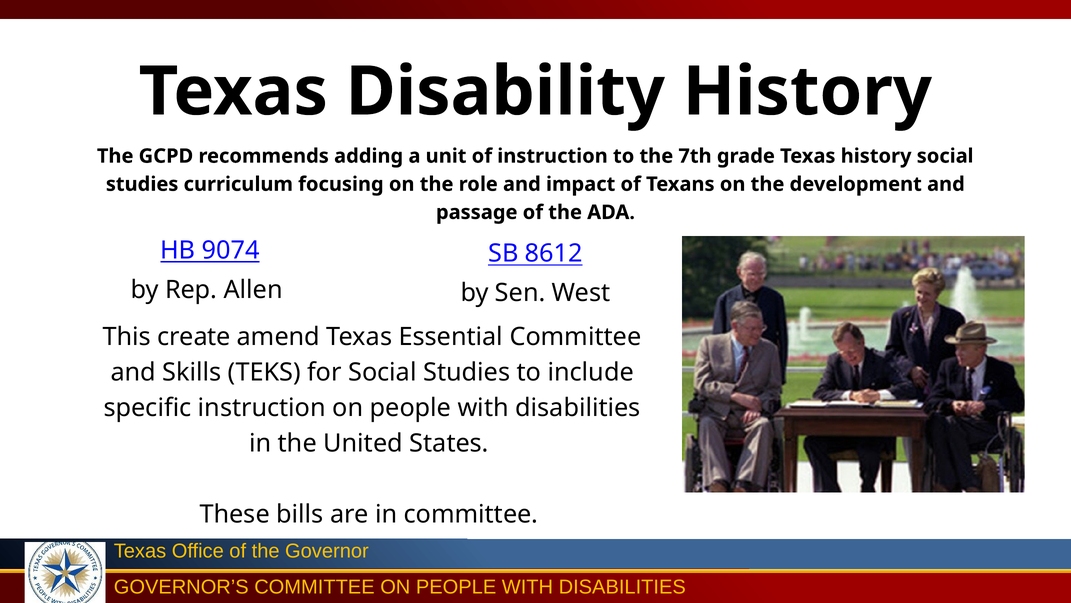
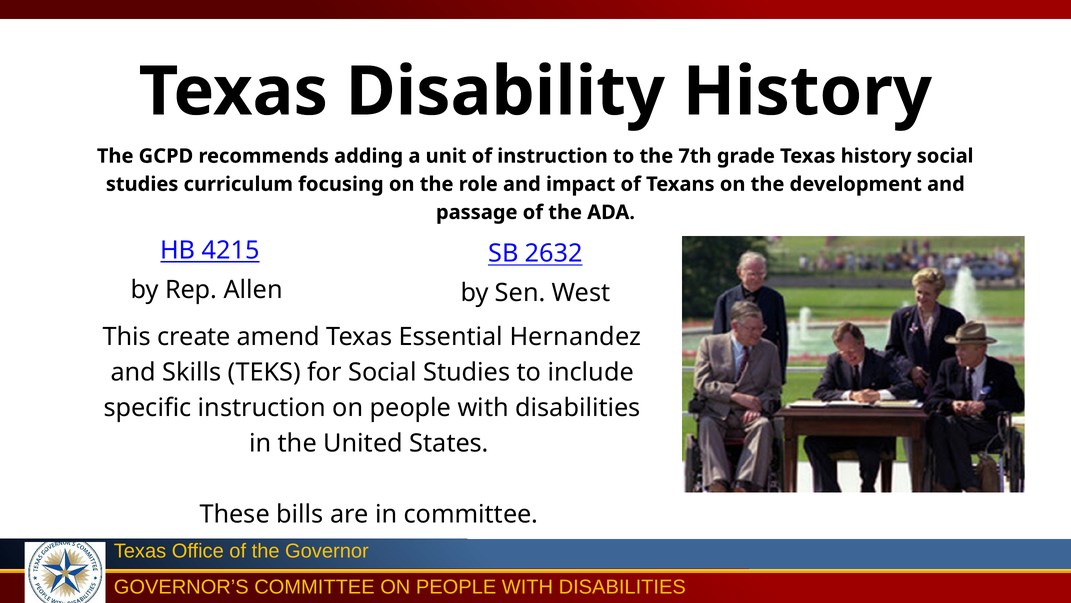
9074: 9074 -> 4215 (231, 250)
8612: 8612 -> 2632 (554, 253)
Essential Committee: Committee -> Hernandez (575, 337)
